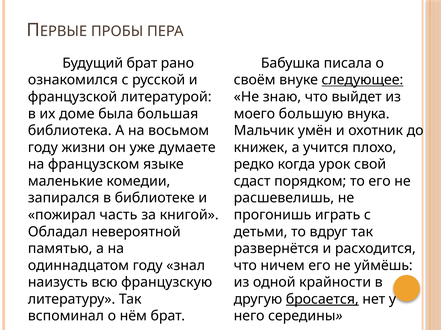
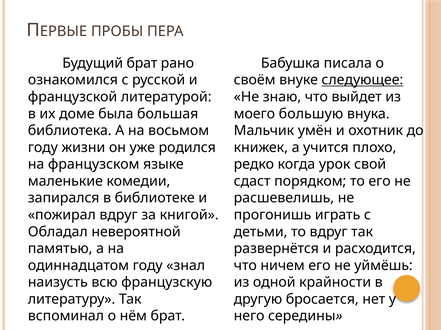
думаете: думаете -> родился (187, 148)
пожирал часть: часть -> вдруг (119, 215)
бросается underline: present -> none (322, 300)
